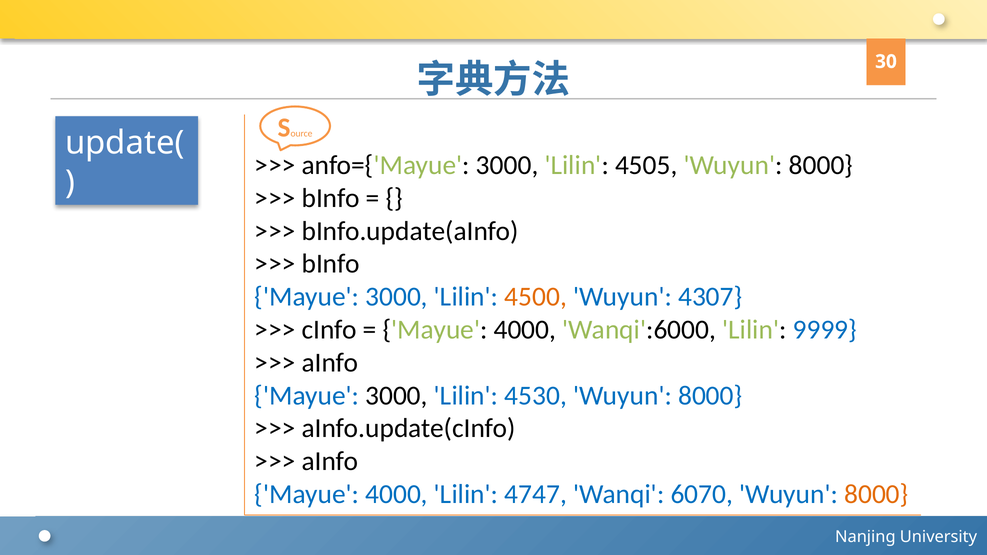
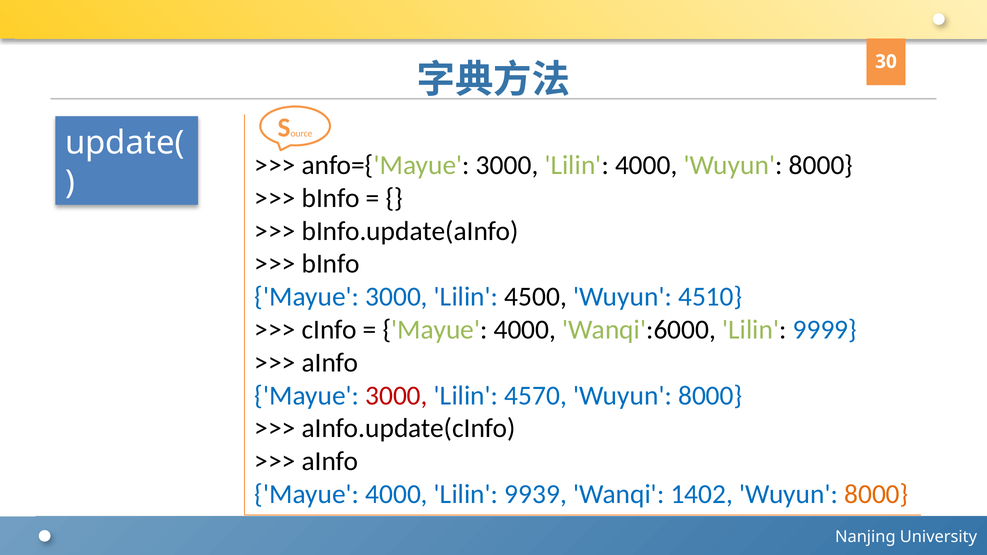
Lilin 4505: 4505 -> 4000 (646, 165)
4500 colour: orange -> black (536, 297)
4307: 4307 -> 4510 (710, 297)
3000 colour: black -> red (396, 396)
4530: 4530 -> 4570 (536, 396)
4747: 4747 -> 9939 (536, 494)
6070: 6070 -> 1402 (702, 494)
